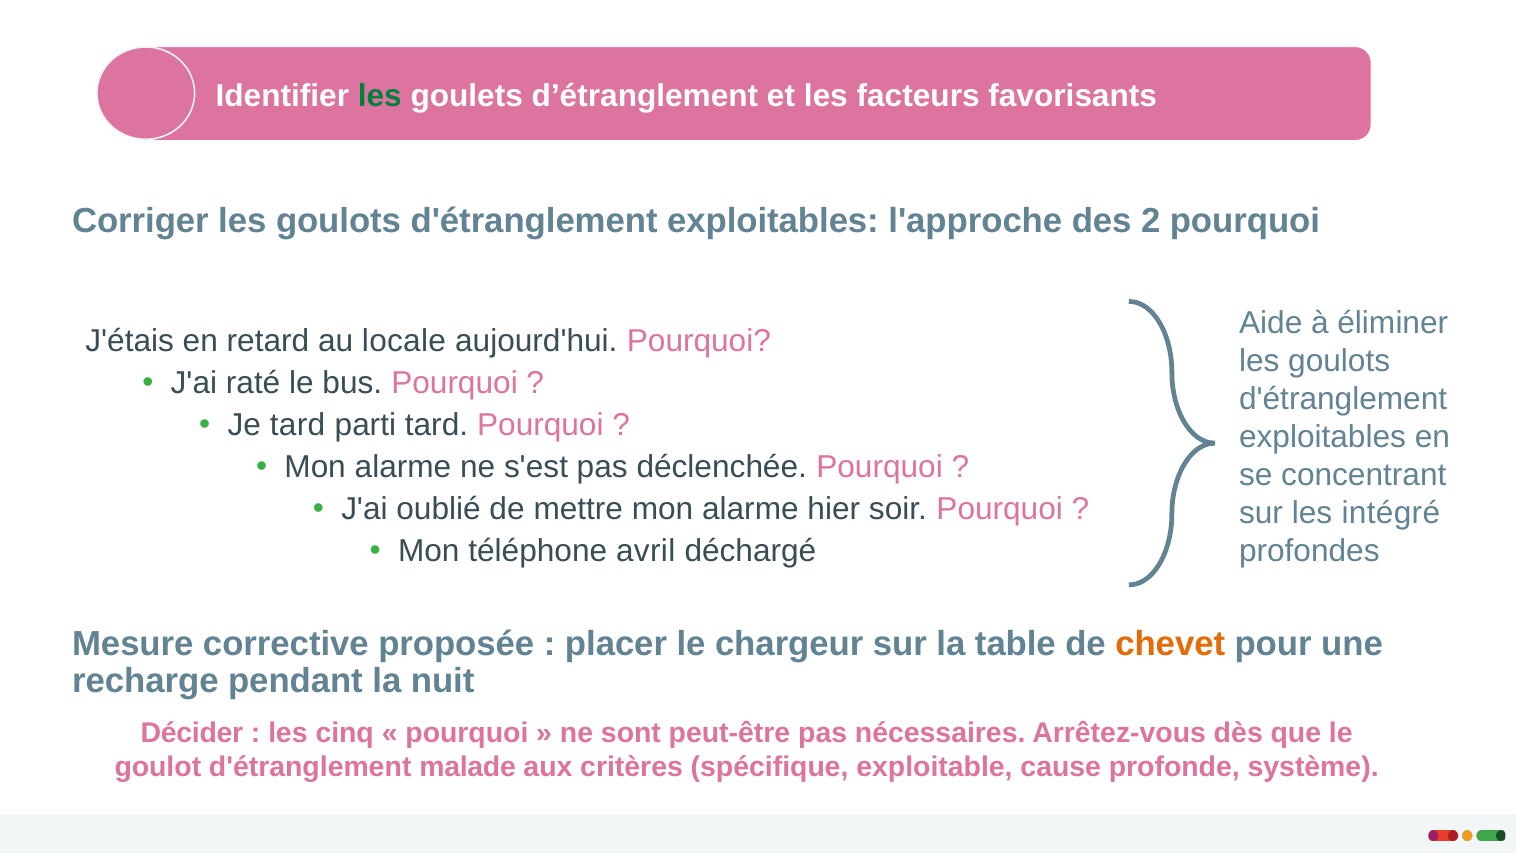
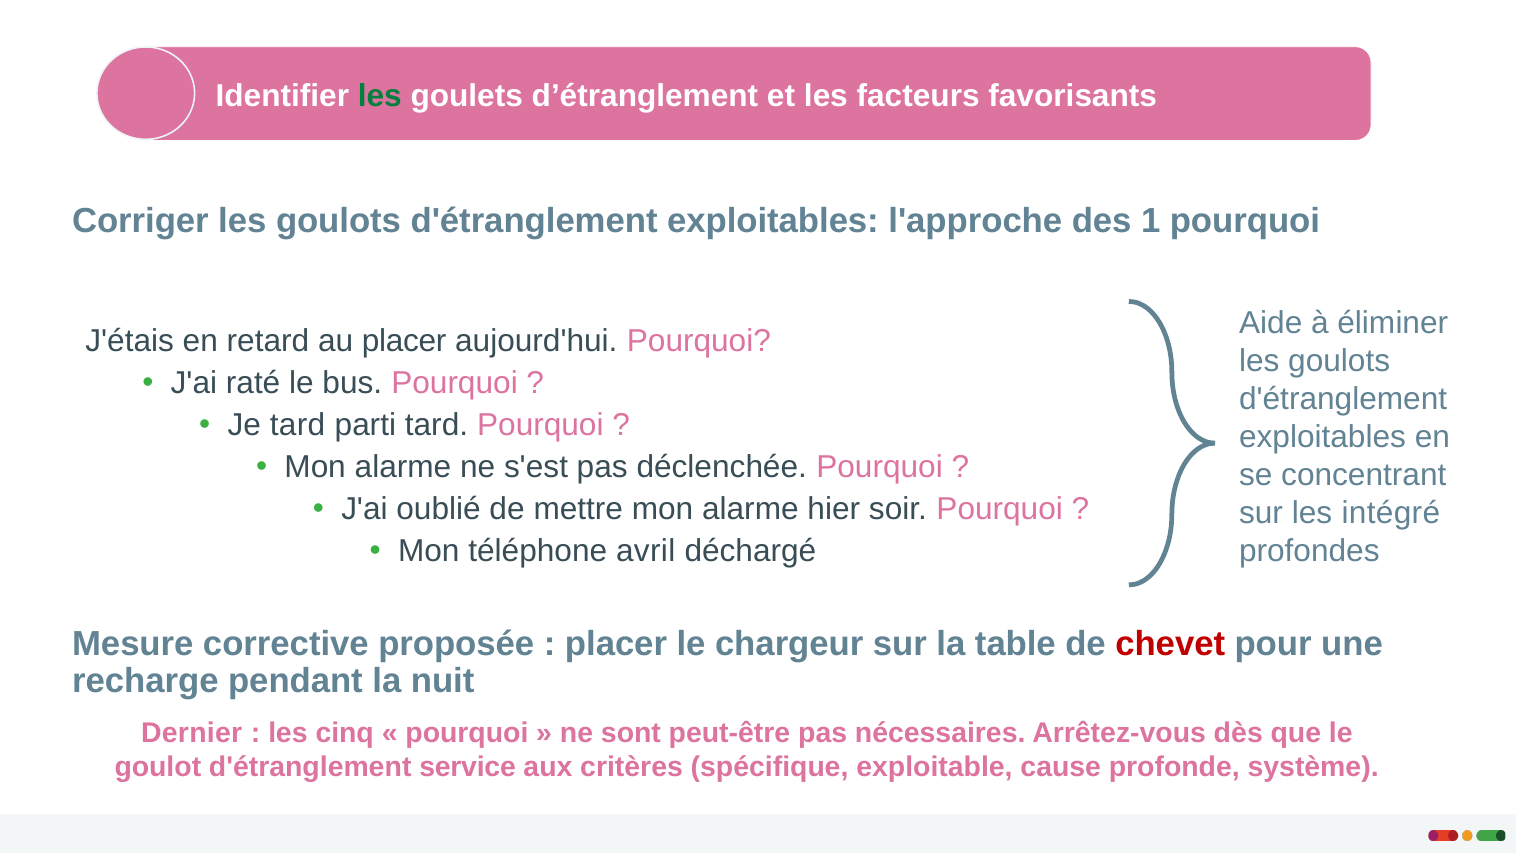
2: 2 -> 1 (1151, 221)
au locale: locale -> placer (404, 341)
chevet colour: orange -> red (1170, 643)
Décider: Décider -> Dernier (192, 733)
malade: malade -> service (468, 767)
